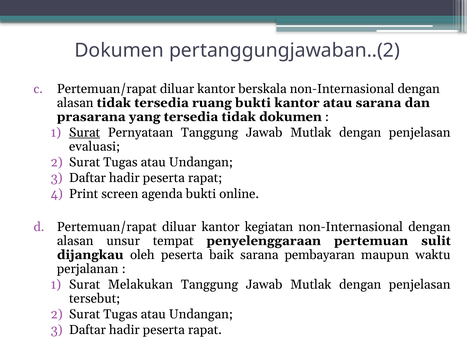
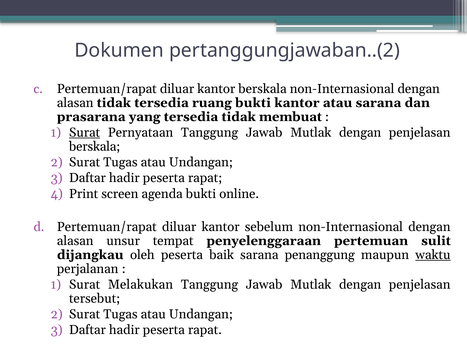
tidak dokumen: dokumen -> membuat (290, 117)
evaluasi: evaluasi -> berskala (95, 147)
kegiatan: kegiatan -> sebelum (269, 227)
pembayaran: pembayaran -> penanggung (320, 255)
waktu underline: none -> present (433, 255)
